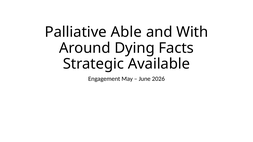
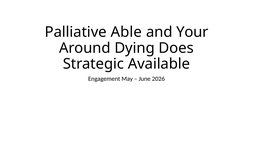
With: With -> Your (192, 32)
Facts: Facts -> Does (176, 48)
